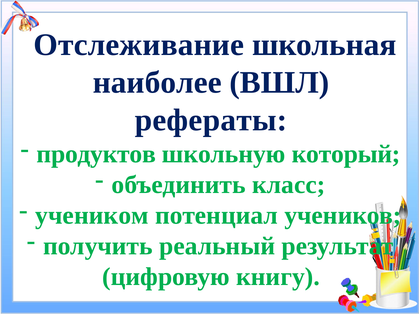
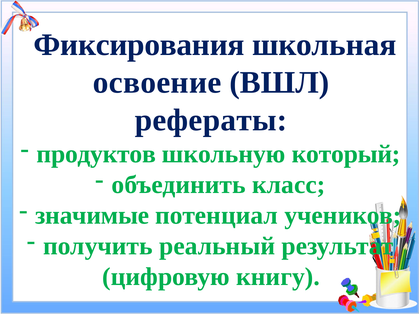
Отслеживание: Отслеживание -> Фиксирования (139, 45)
наиболее: наиболее -> освоение (157, 83)
учеником: учеником -> значимые (92, 216)
